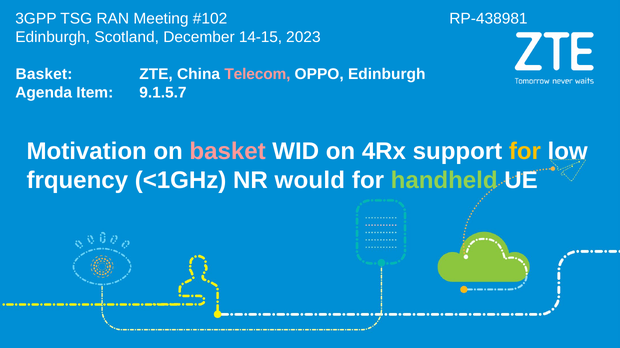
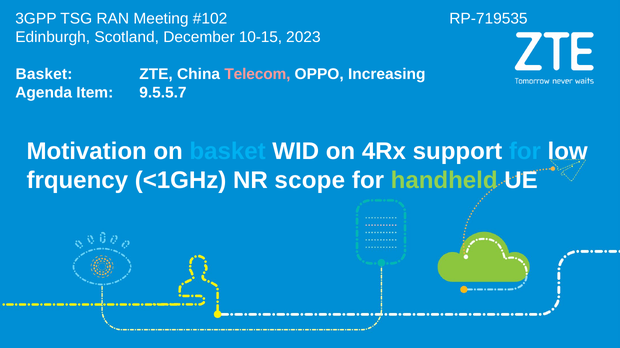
RP-438981: RP-438981 -> RP-719535 (488, 19)
14-15: 14-15 -> 10-15 (260, 37)
OPPO Edinburgh: Edinburgh -> Increasing (387, 74)
9.1.5.7: 9.1.5.7 -> 9.5.5.7 (163, 93)
basket colour: pink -> light blue (228, 152)
for colour: yellow -> light blue (525, 152)
would: would -> scope (310, 181)
